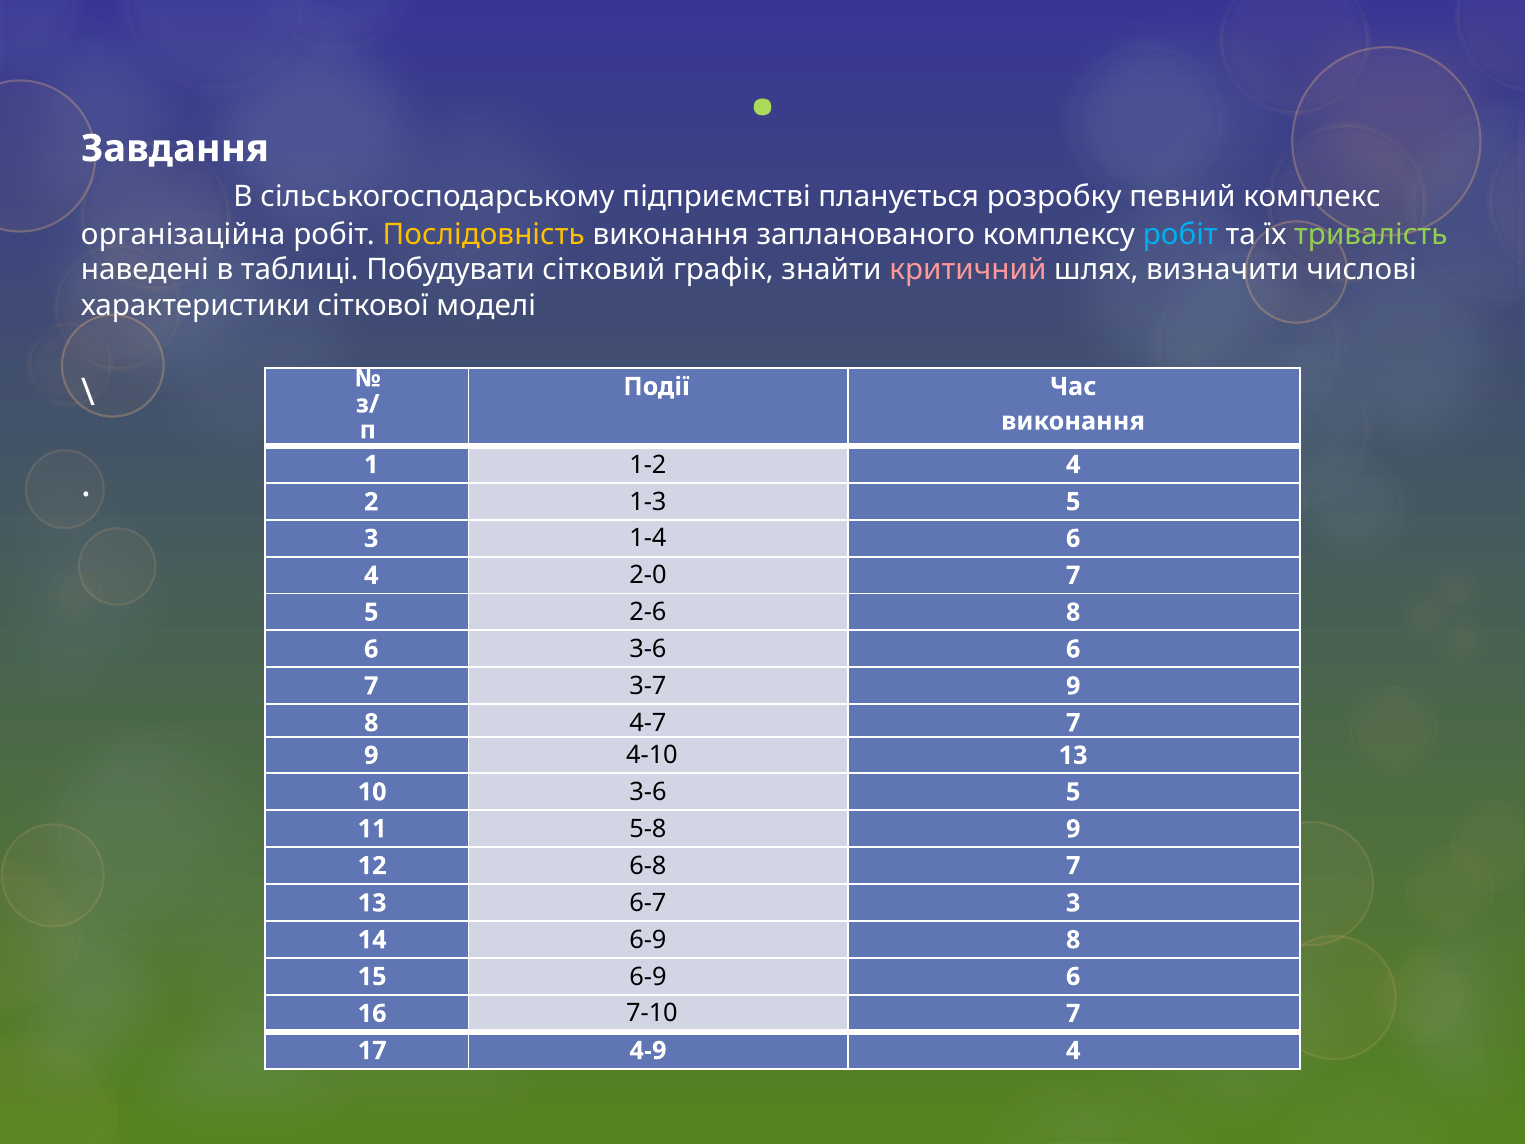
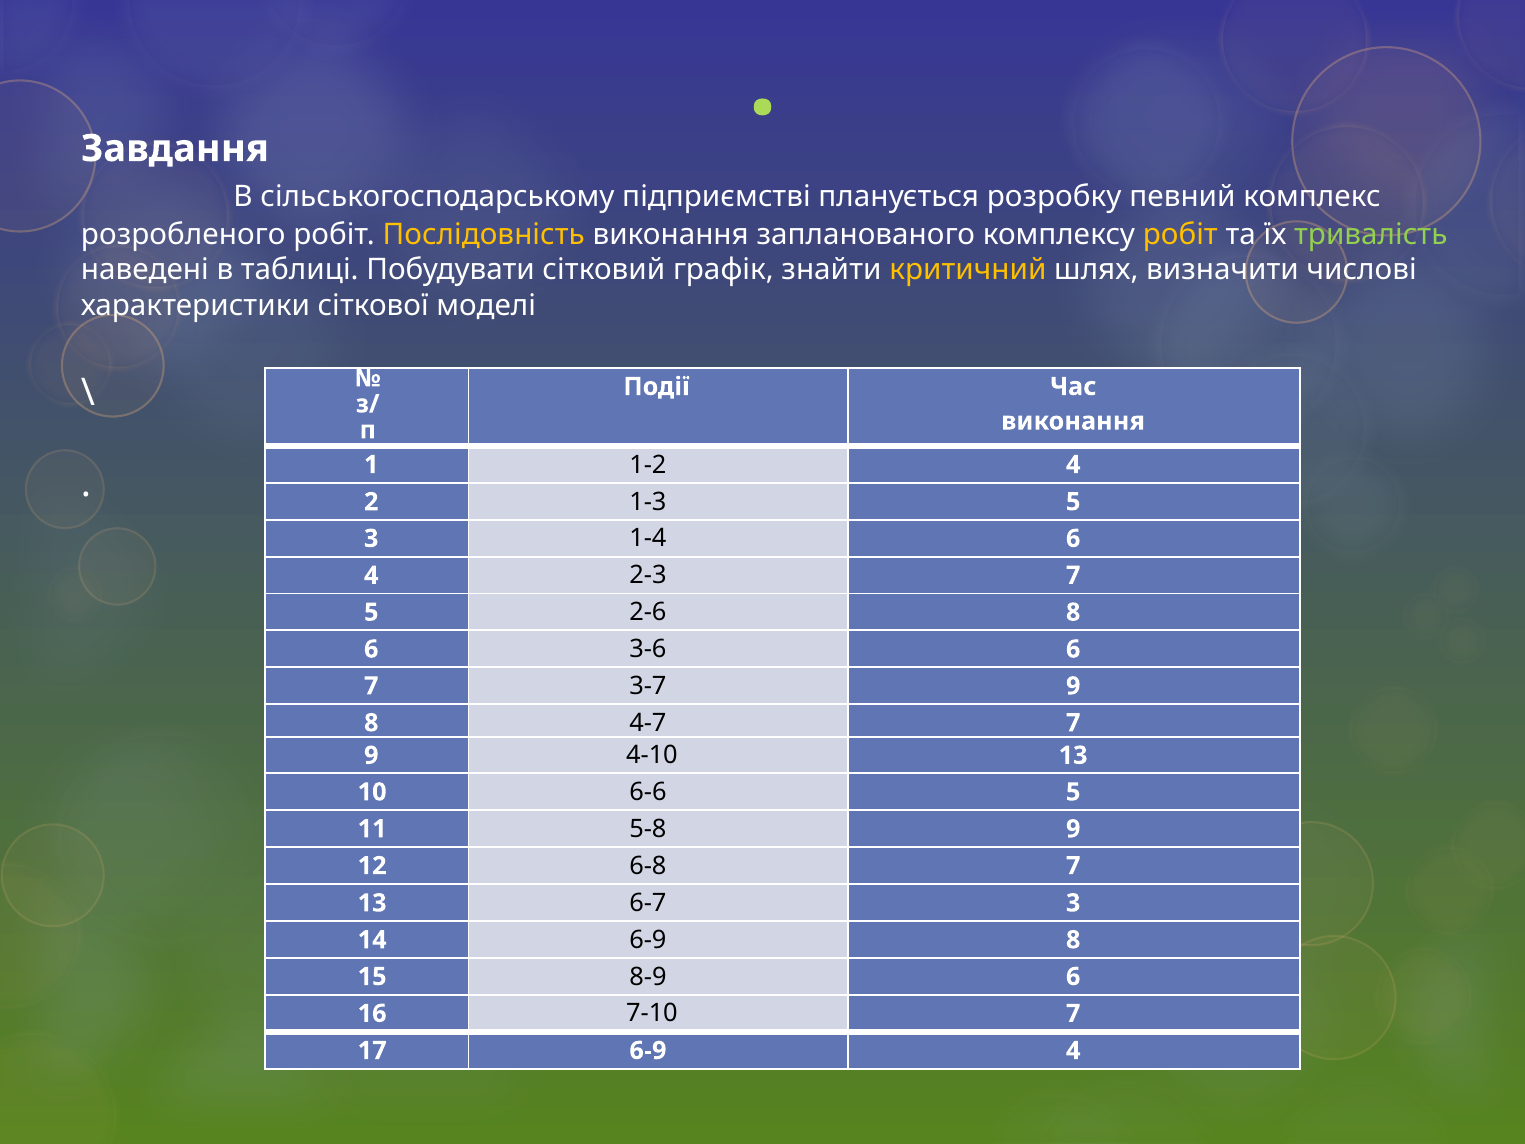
організаційна: організаційна -> розробленого (183, 234)
робіт colour: light blue -> yellow (1180, 234)
критичний colour: pink -> yellow (968, 270)
2-0: 2-0 -> 2-3 (648, 575)
3-6: 3-6 -> 6-6 (648, 792)
6-9: 6-9 -> 8-9 (648, 976)
17 4-9: 4-9 -> 6-9 (648, 1050)
